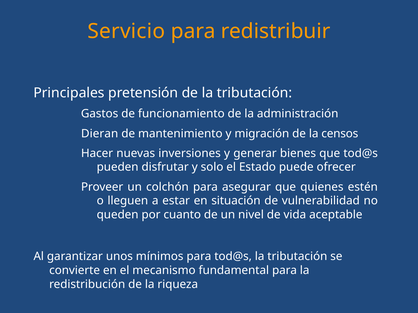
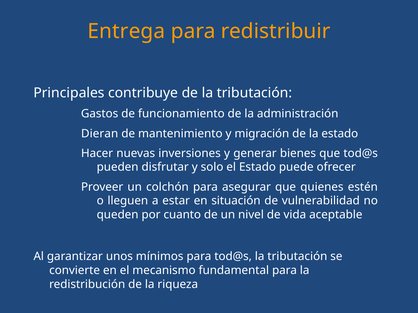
Servicio: Servicio -> Entrega (126, 31)
pretensión: pretensión -> contribuye (143, 93)
la censos: censos -> estado (340, 134)
